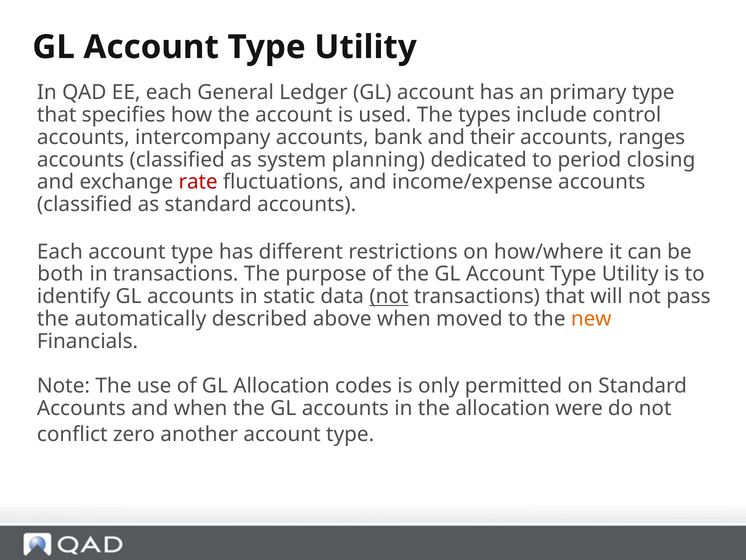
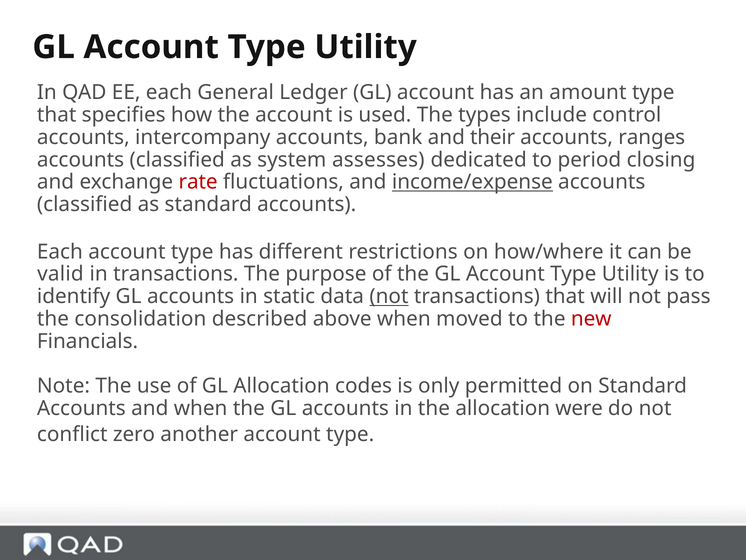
primary: primary -> amount (588, 92)
planning: planning -> assesses (378, 160)
income/expense underline: none -> present (472, 182)
both: both -> valid (60, 274)
automatically: automatically -> consolidation (140, 319)
new colour: orange -> red (591, 319)
